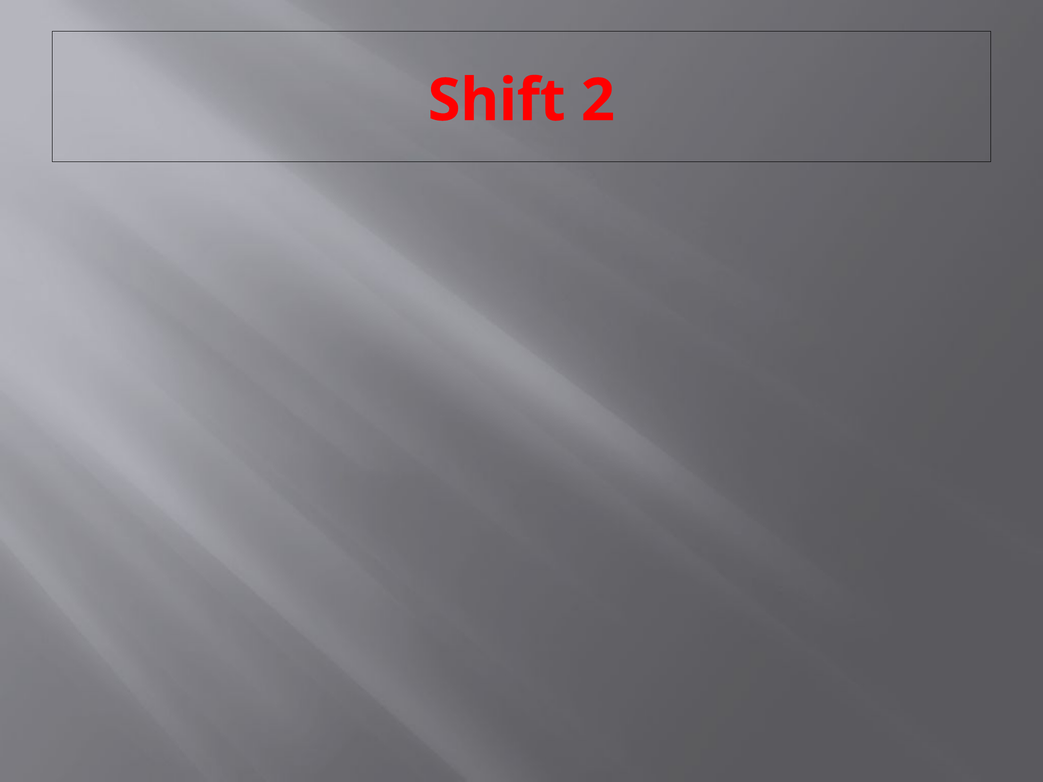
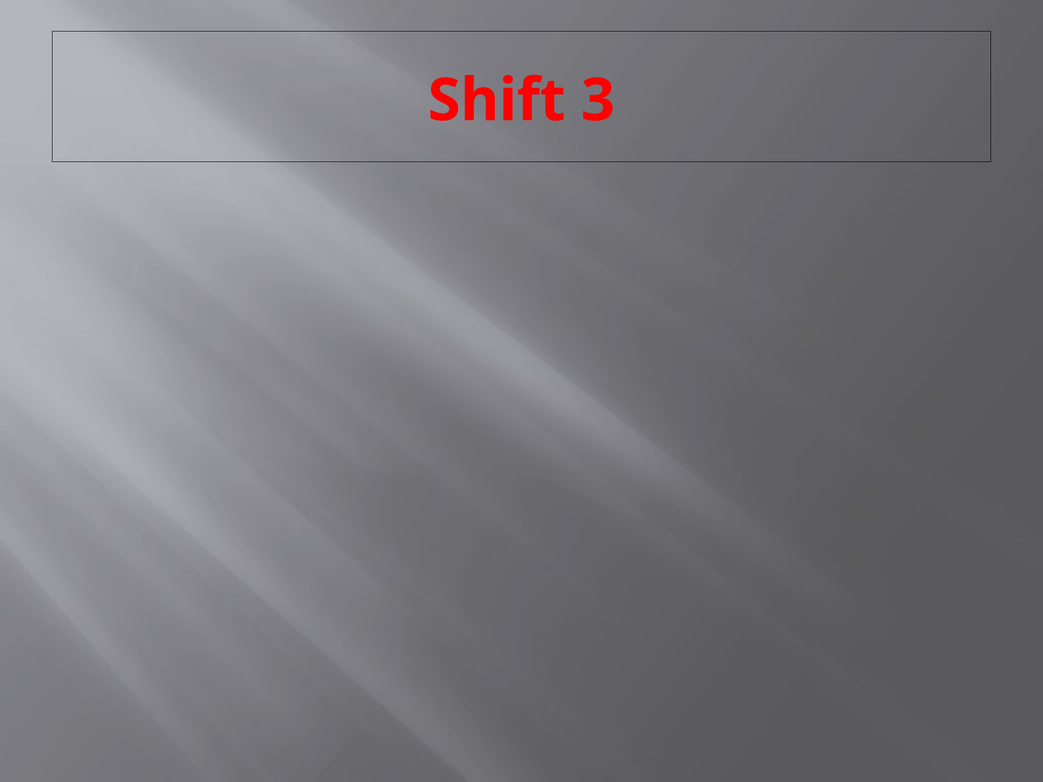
2: 2 -> 3 (598, 101)
